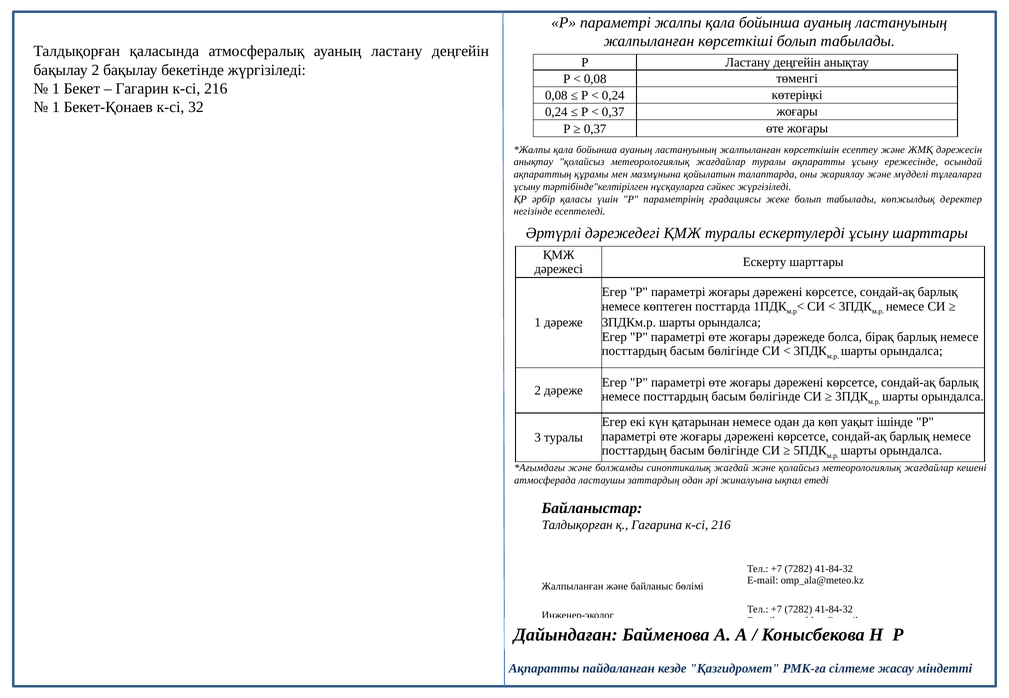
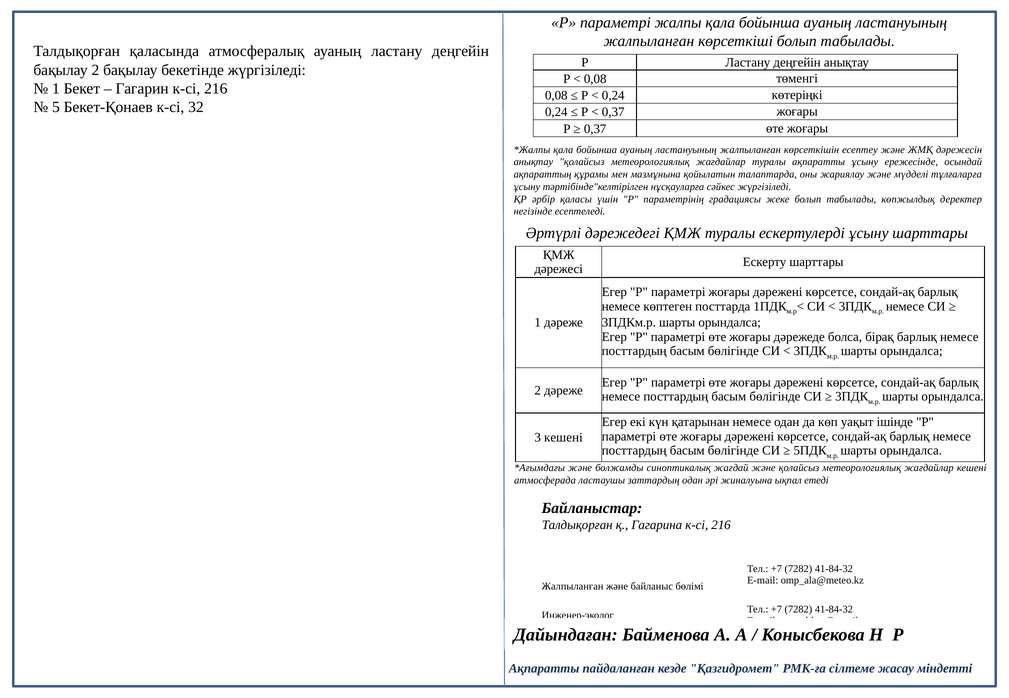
1: 1 -> 5 (56, 107)
3 туралы: туралы -> кешені (563, 438)
